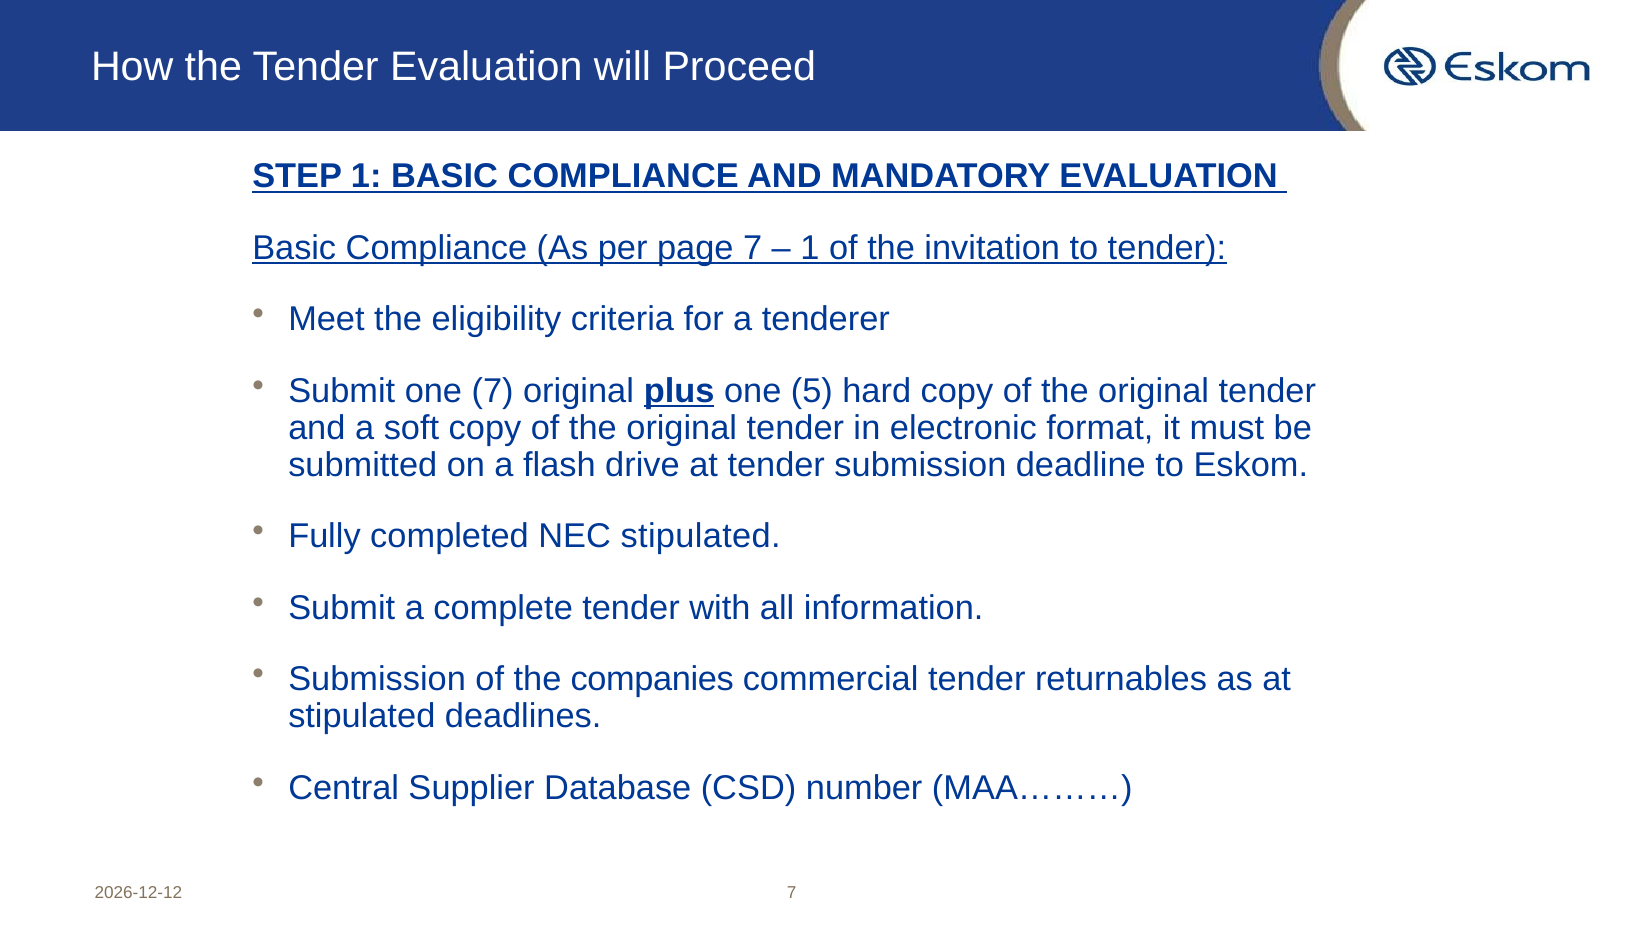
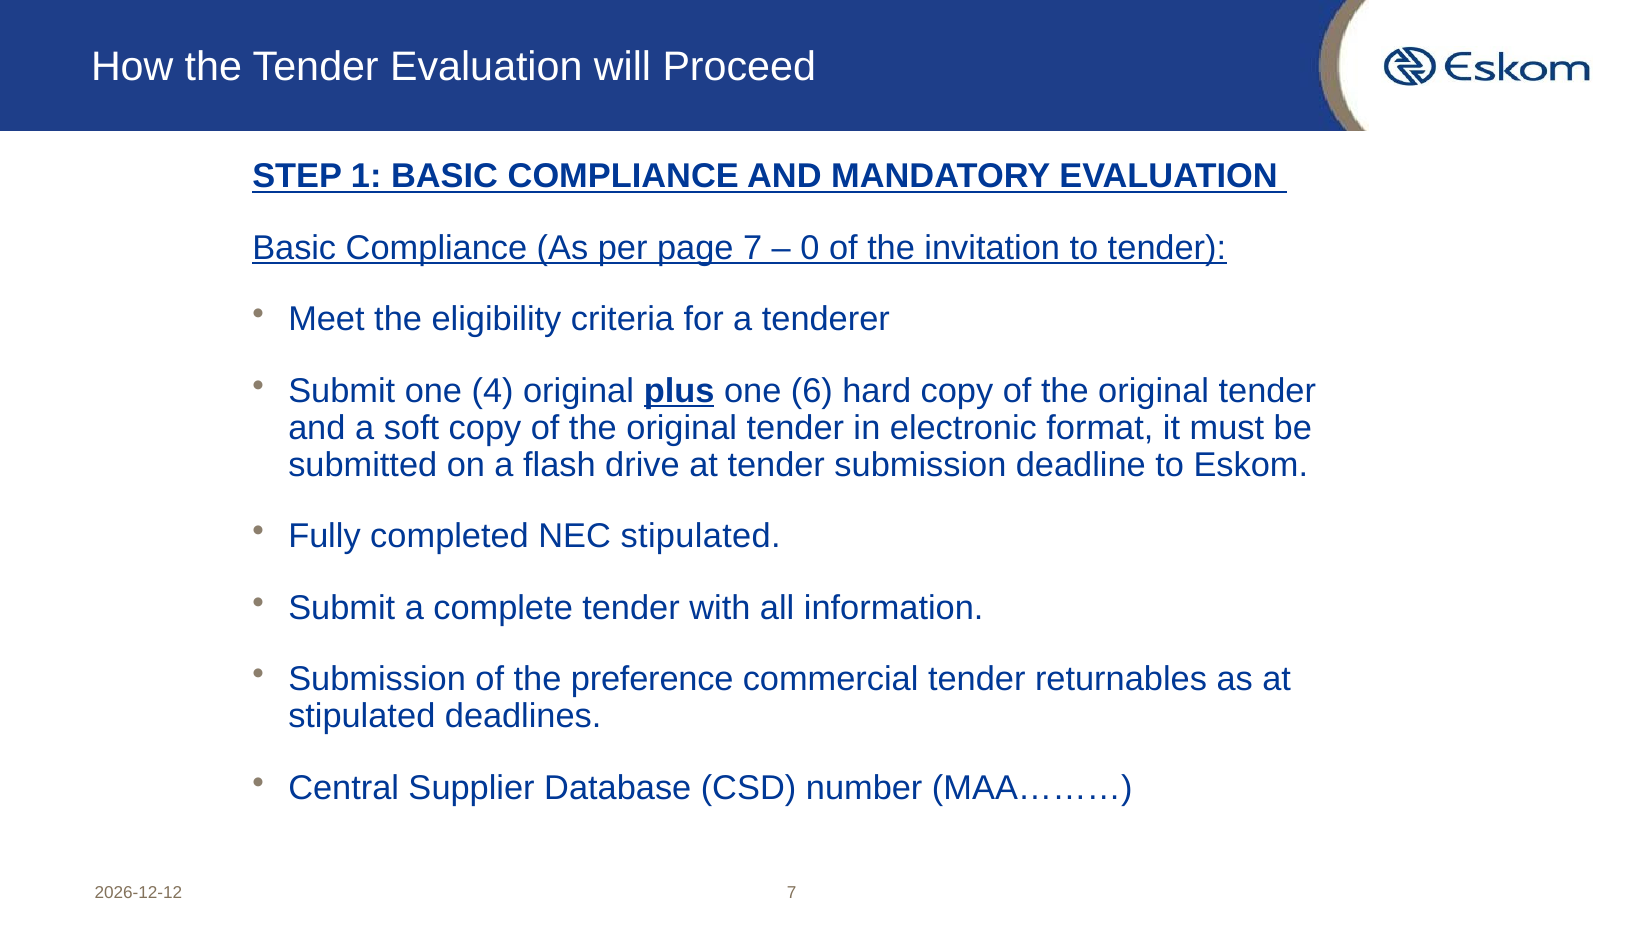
1: 1 -> 0 (810, 248)
one 7: 7 -> 4 (493, 391)
5: 5 -> 6 (812, 391)
companies: companies -> preference (652, 679)
